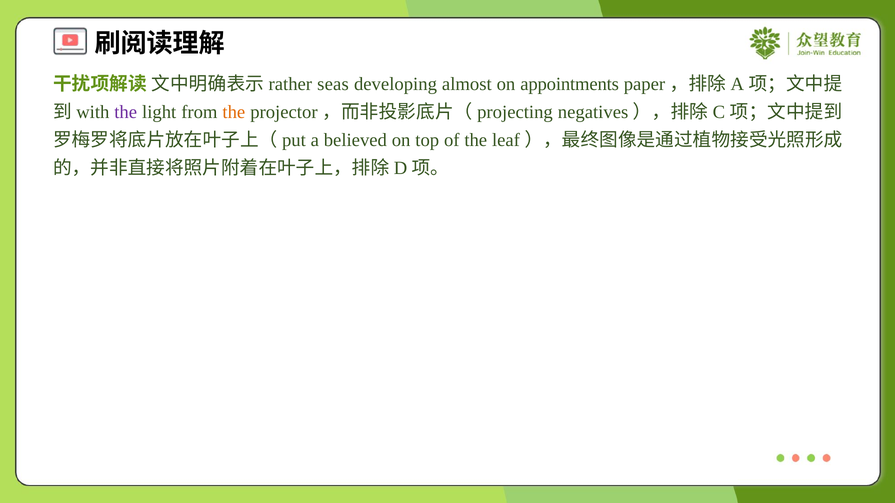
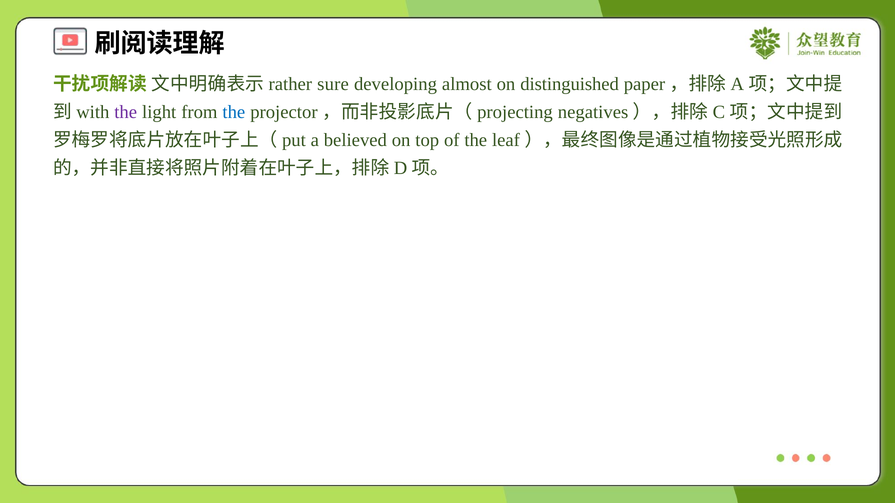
seas: seas -> sure (333, 84)
appointments: appointments -> distinguished (570, 84)
the colour: orange -> blue (234, 112)
